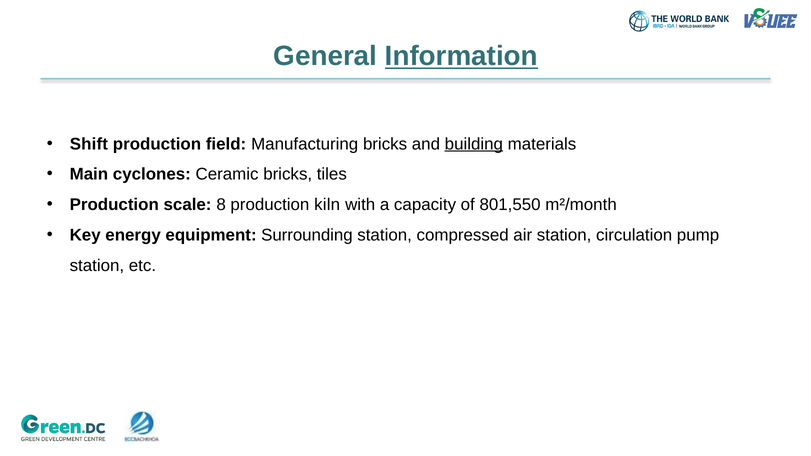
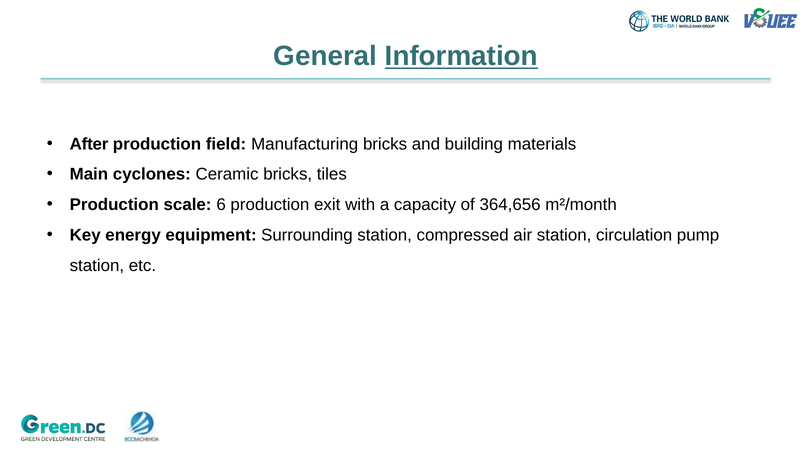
Shift: Shift -> After (89, 144)
building underline: present -> none (474, 144)
8: 8 -> 6 (221, 205)
kiln: kiln -> exit (327, 205)
801,550: 801,550 -> 364,656 (510, 205)
